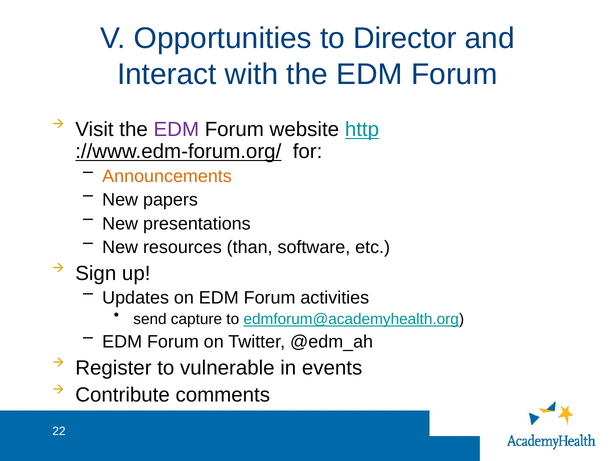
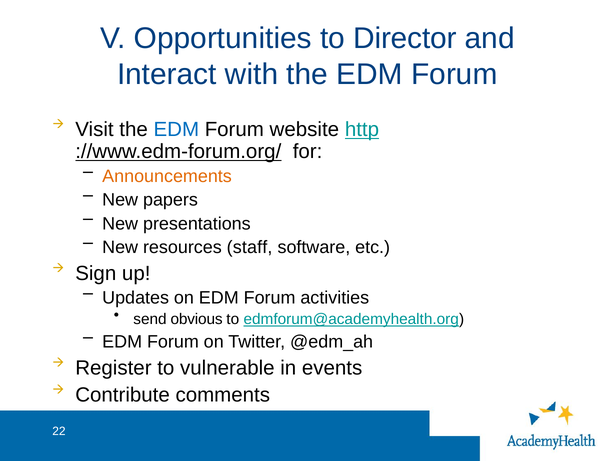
EDM colour: purple -> blue (176, 130)
than: than -> staff (250, 247)
capture: capture -> obvious (197, 320)
